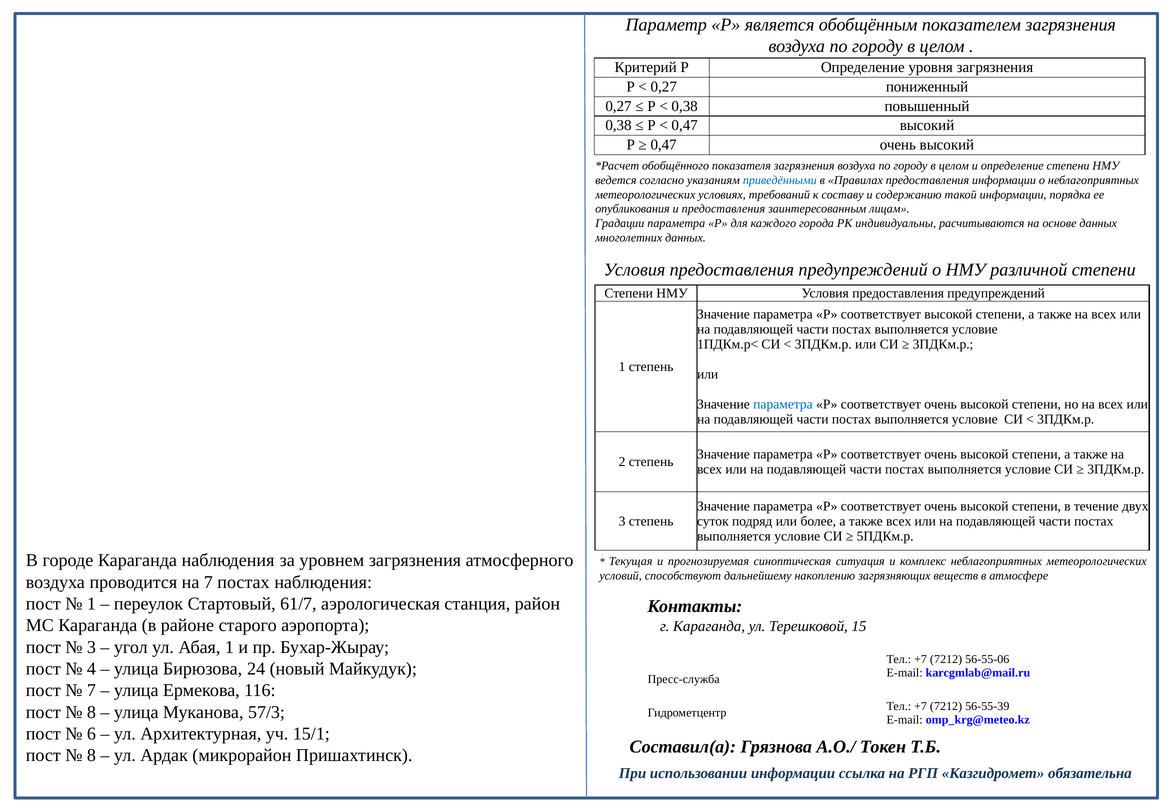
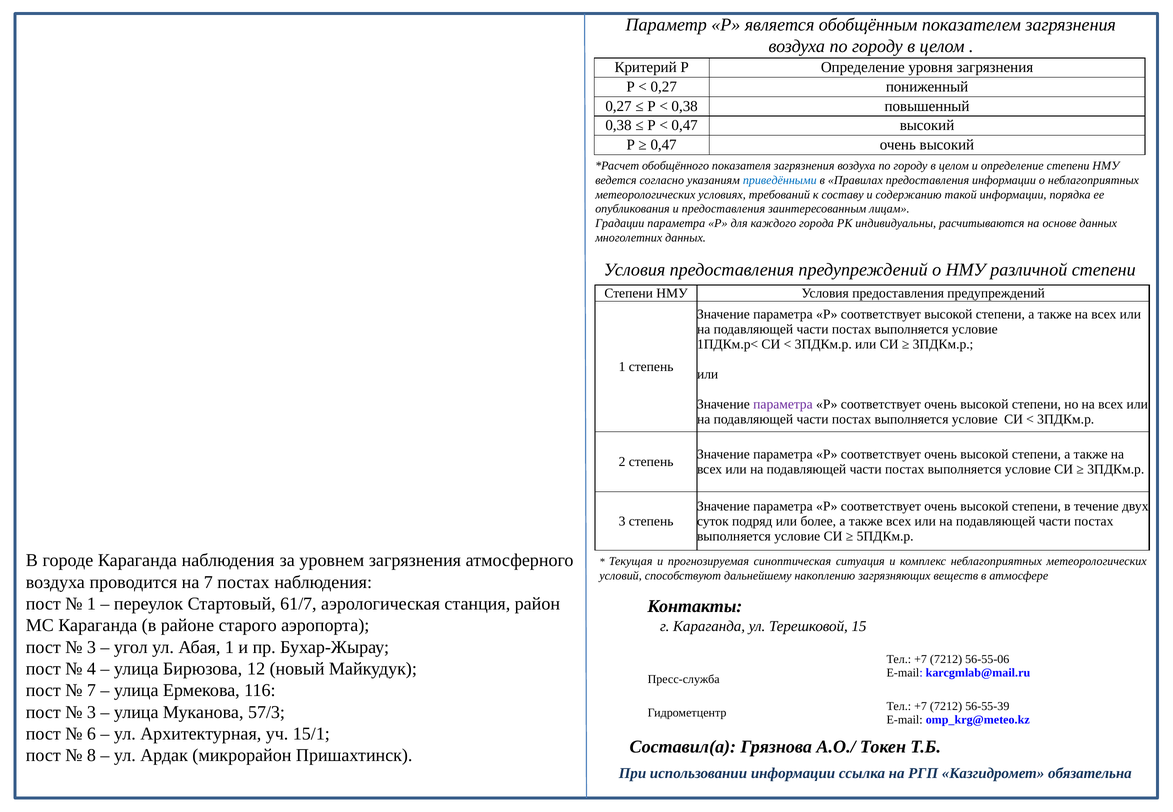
параметра colour: blue -> purple (783, 404)
24: 24 -> 12 (256, 669)
8: 8 -> 3 (91, 712)
